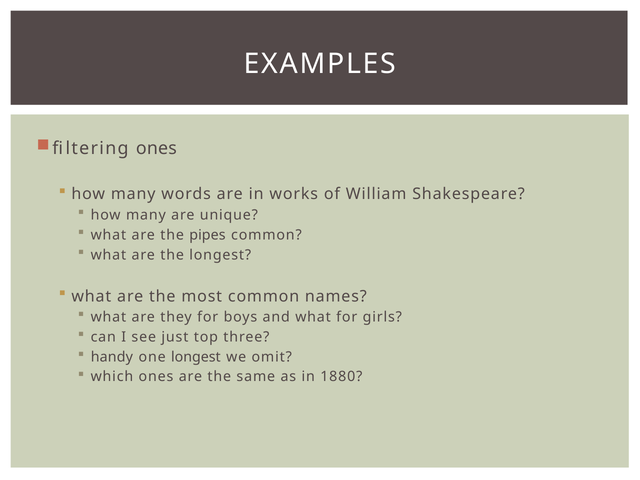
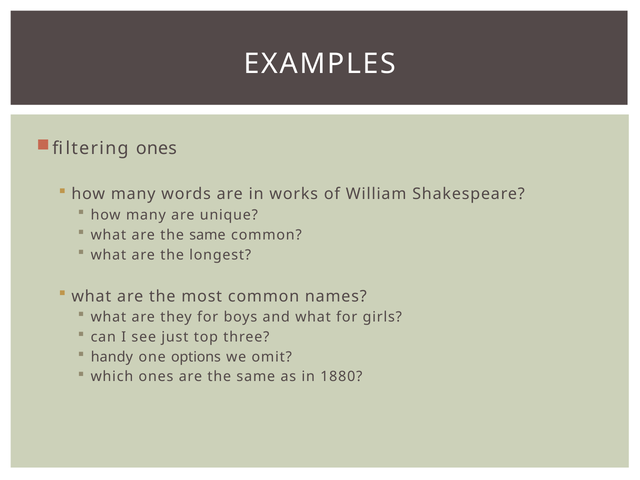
what are the pipes: pipes -> same (207, 235)
one longest: longest -> options (196, 357)
